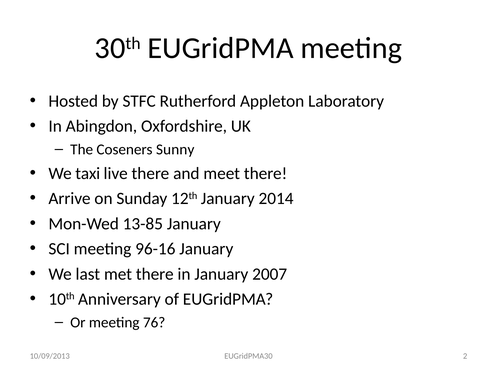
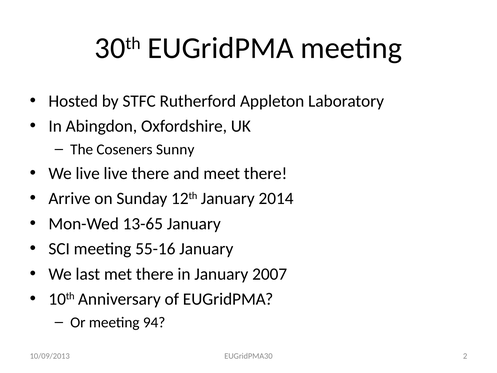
We taxi: taxi -> live (88, 173)
13-85: 13-85 -> 13-65 (143, 224)
96-16: 96-16 -> 55-16 (155, 249)
76: 76 -> 94 (154, 322)
